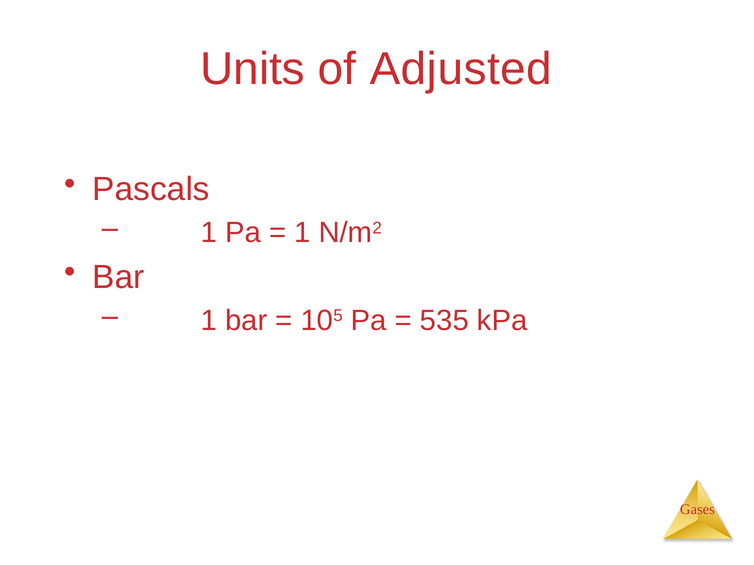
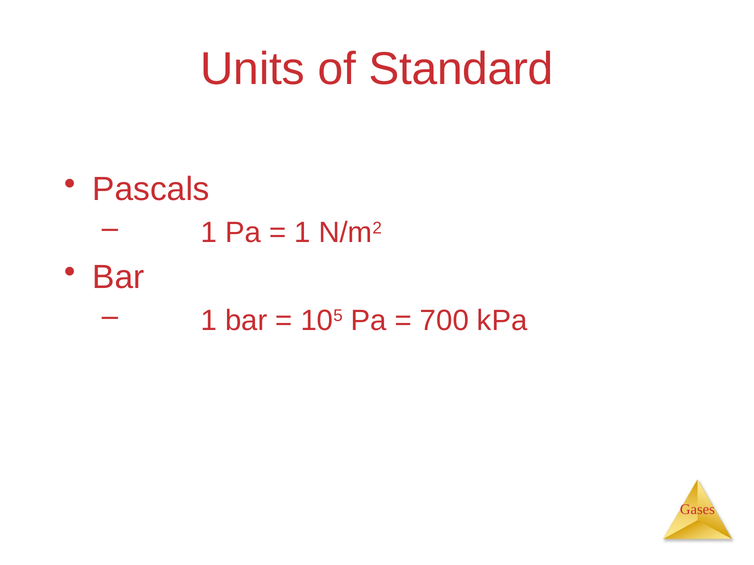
Adjusted: Adjusted -> Standard (461, 69)
535: 535 -> 700 (444, 321)
